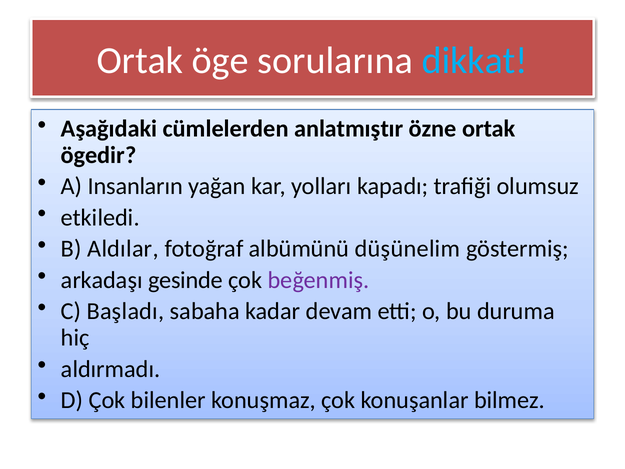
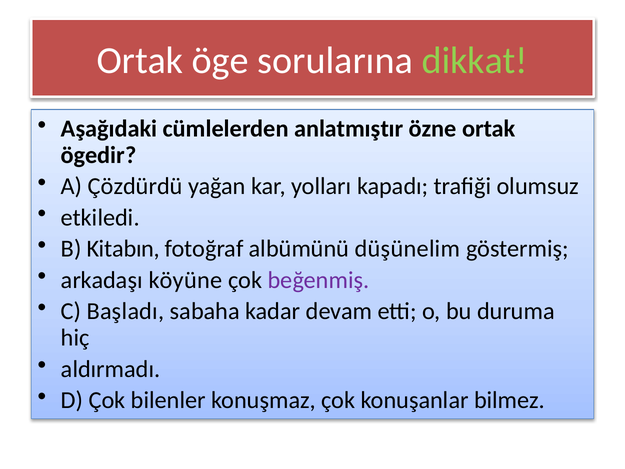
dikkat colour: light blue -> light green (475, 61)
Insanların: Insanların -> Çözdürdü (135, 186)
Aldılar: Aldılar -> Kitabın (123, 249)
gesinde: gesinde -> köyüne (185, 280)
